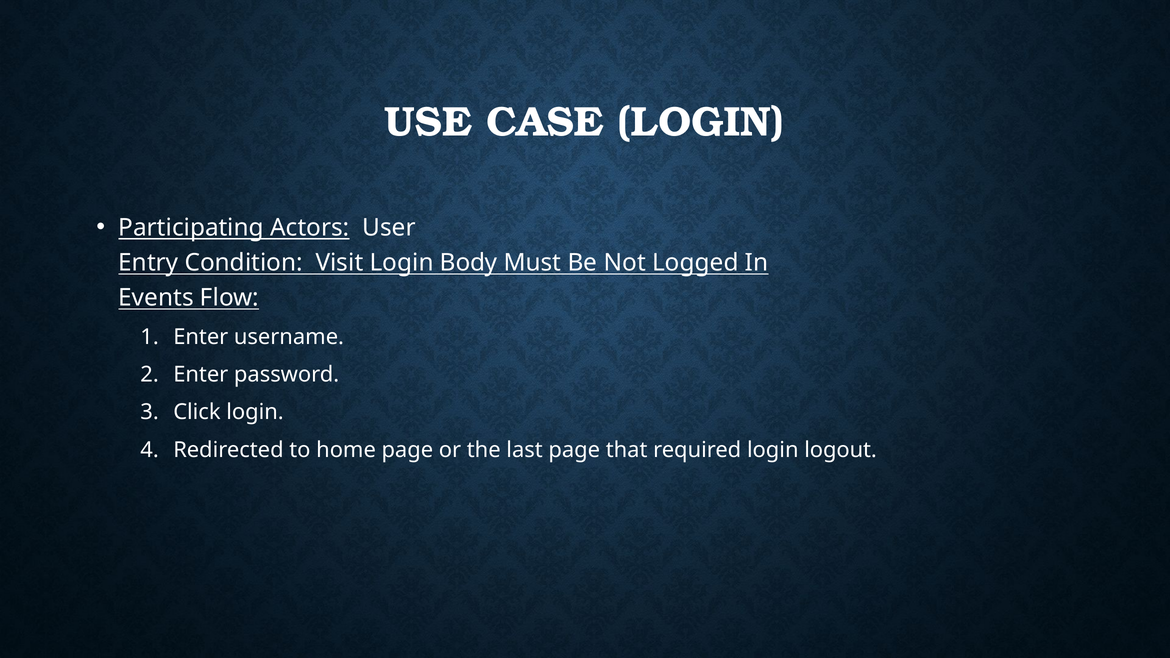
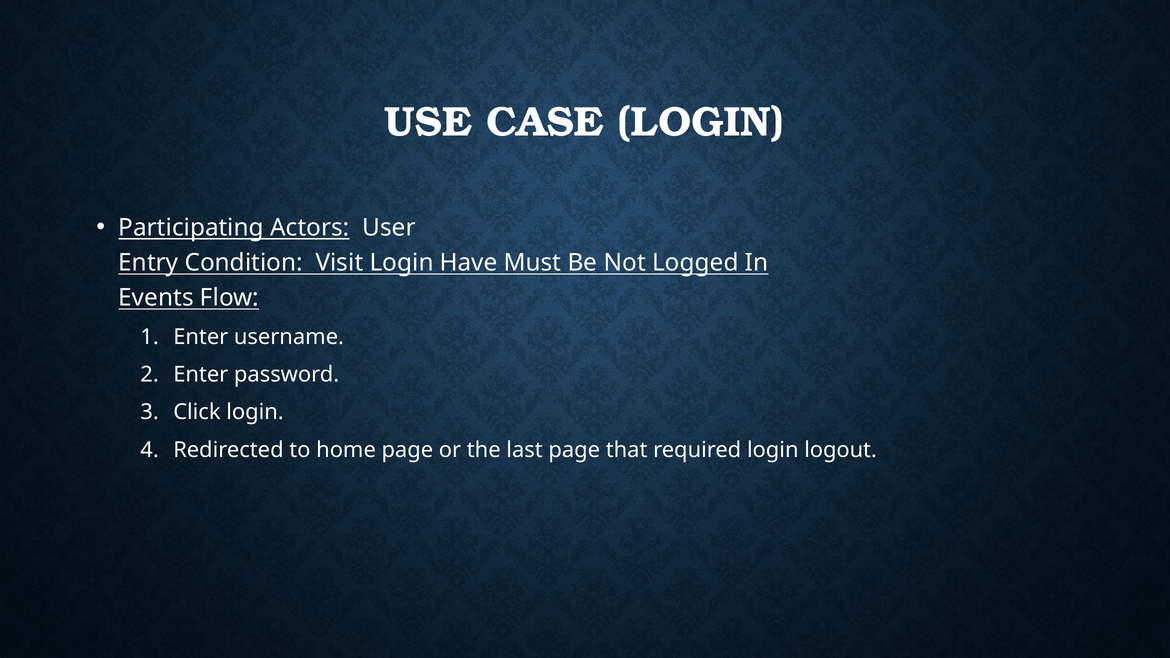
Body: Body -> Have (469, 263)
